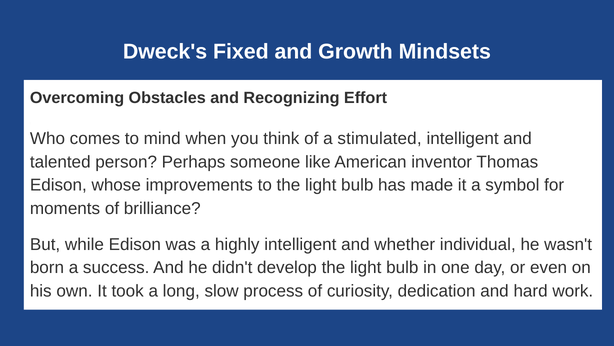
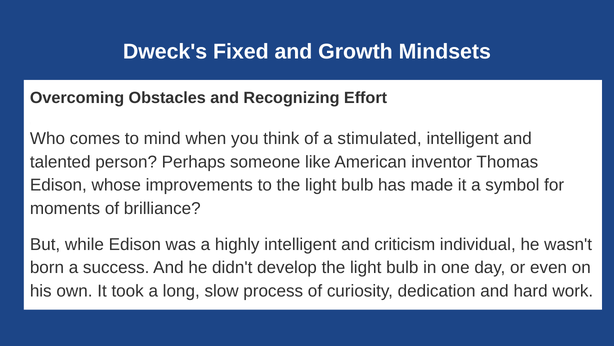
whether: whether -> criticism (405, 244)
